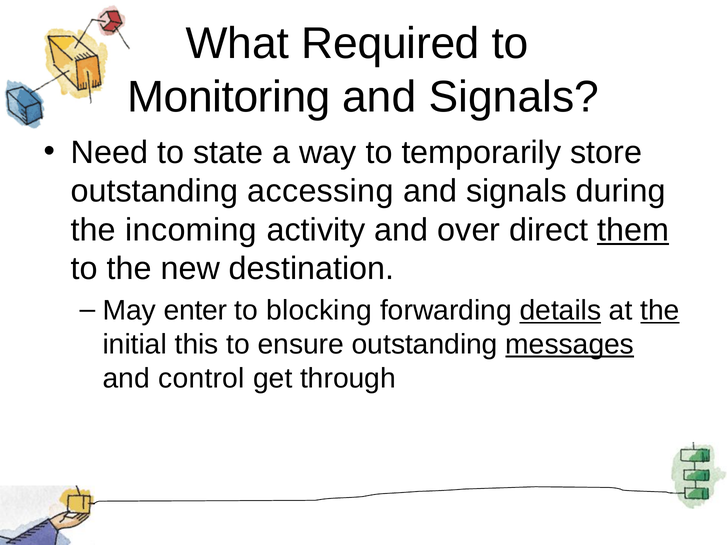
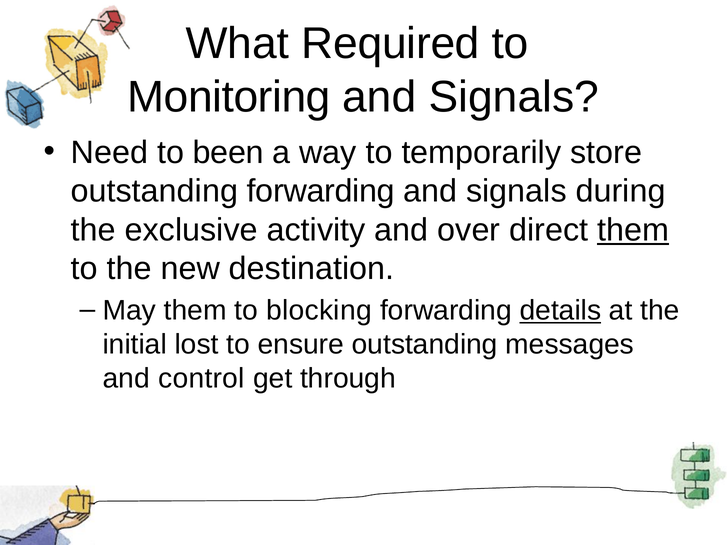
state: state -> been (228, 153)
outstanding accessing: accessing -> forwarding (321, 191)
incoming: incoming -> exclusive (191, 230)
May enter: enter -> them (195, 311)
the underline: present -> none (660, 311)
this: this -> lost (197, 345)
messages underline: present -> none (570, 345)
